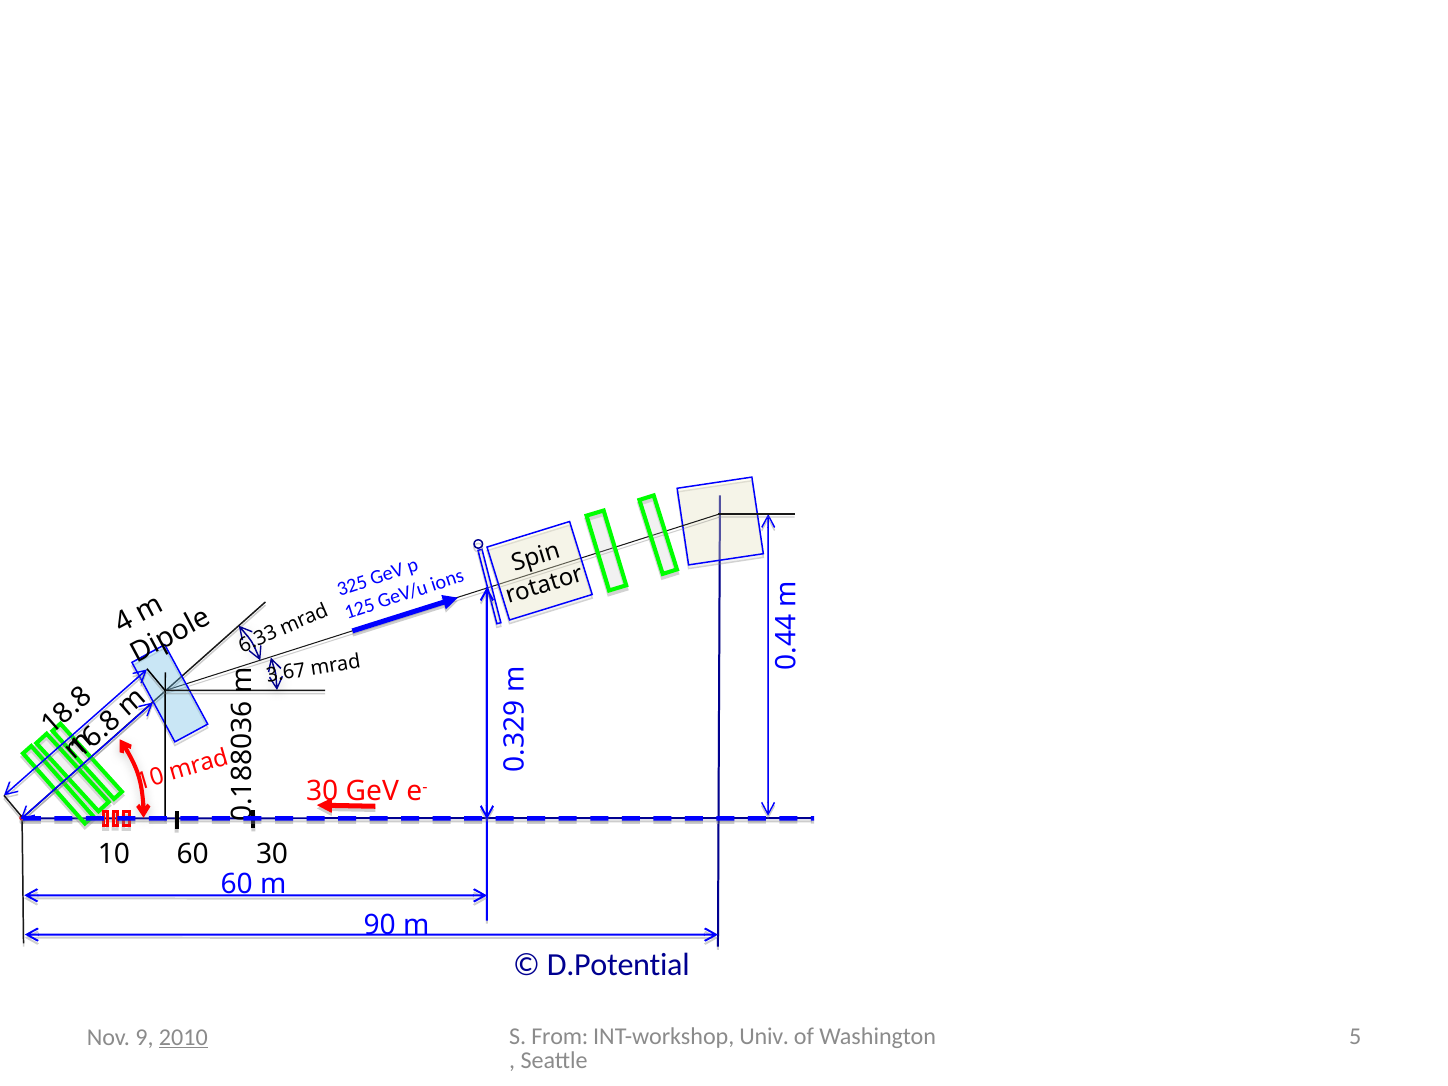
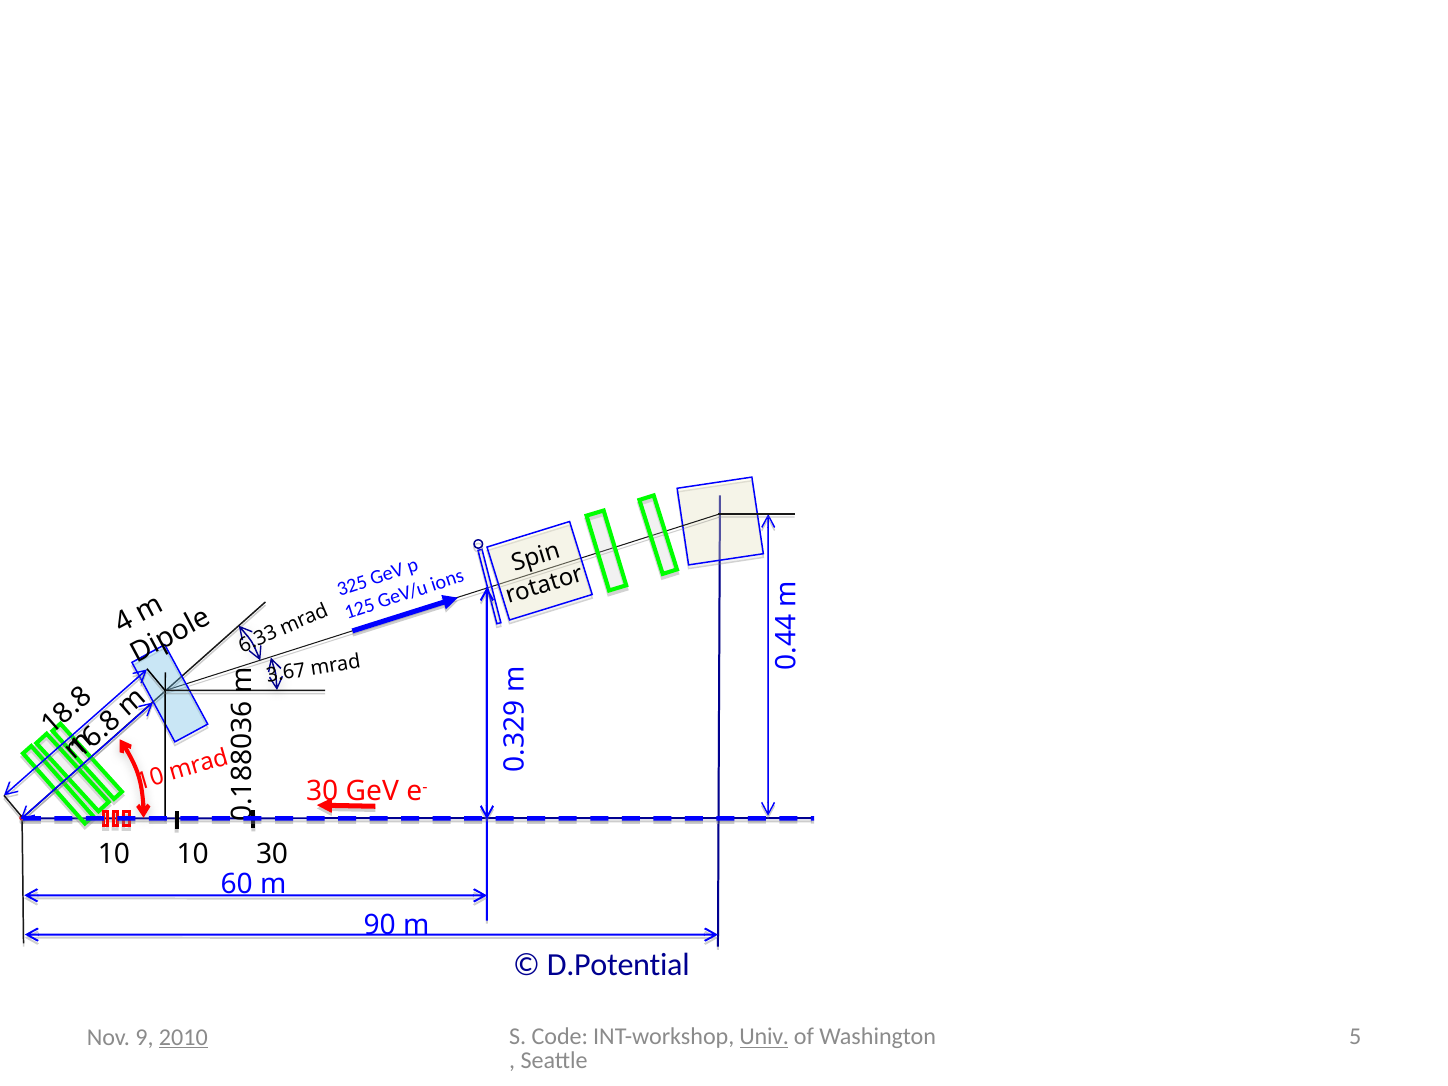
10 60: 60 -> 10 (193, 854)
From: From -> Code (560, 1037)
Univ underline: none -> present (764, 1037)
